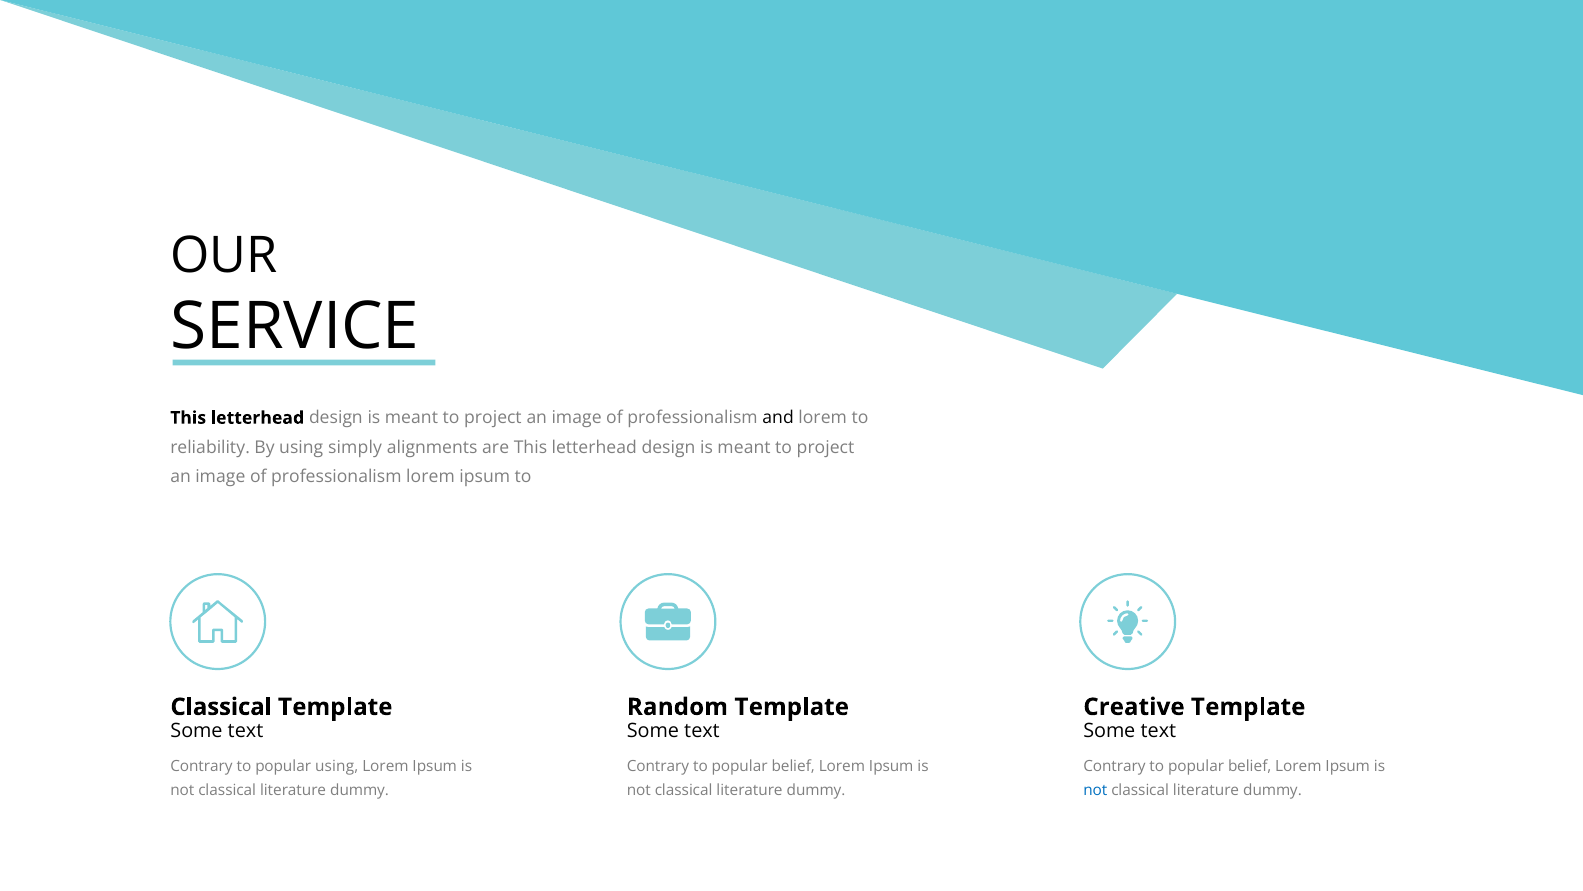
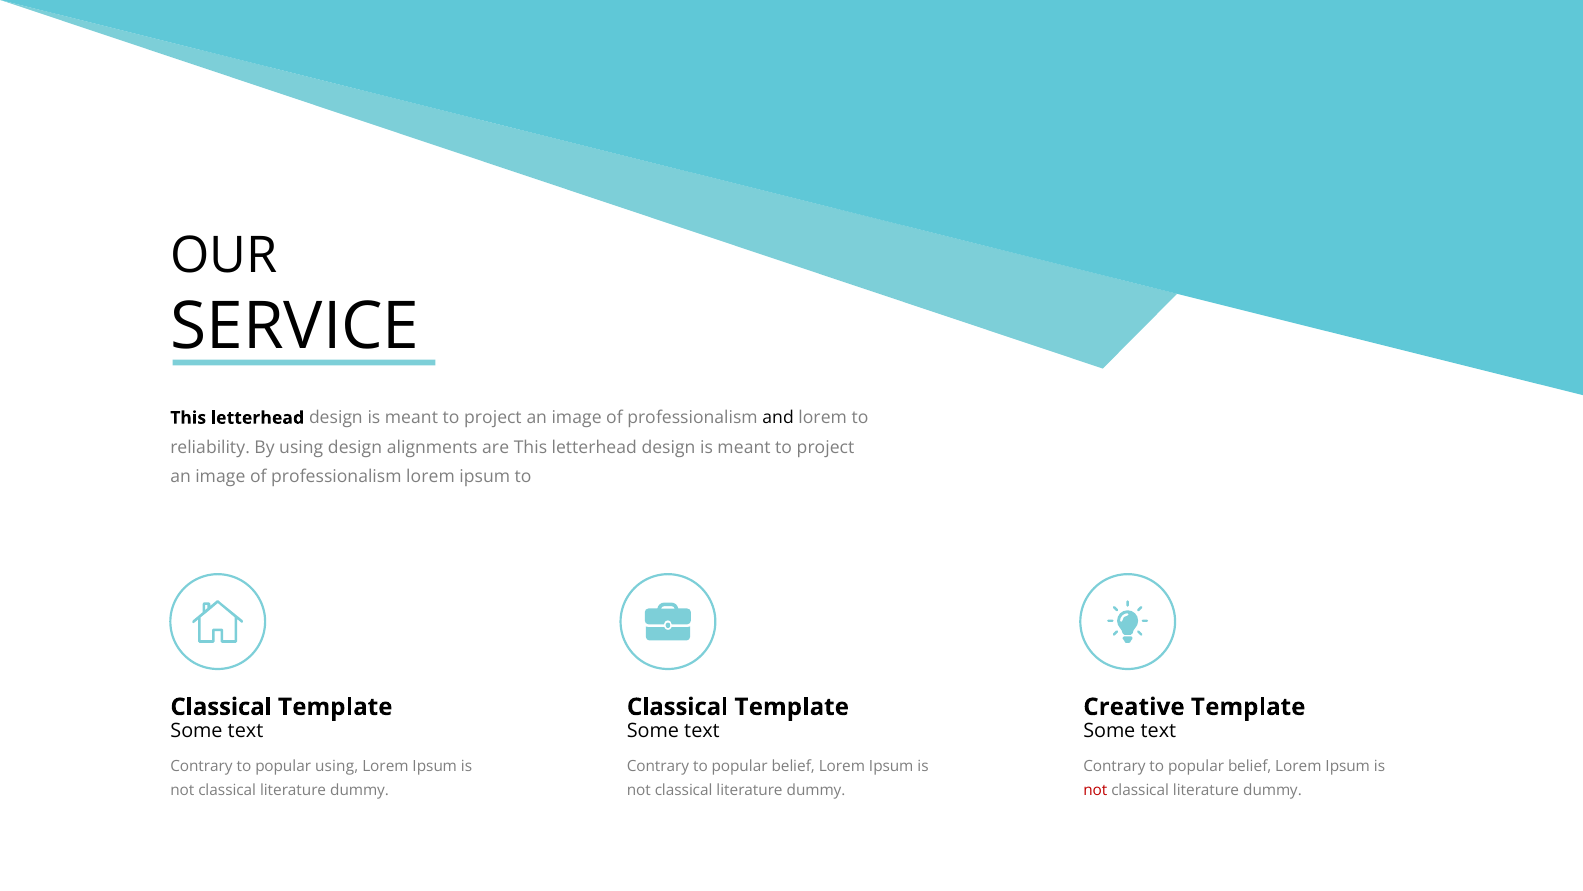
using simply: simply -> design (355, 447)
Random: Random -> Classical (678, 707)
not colour: blue -> red (1095, 790)
